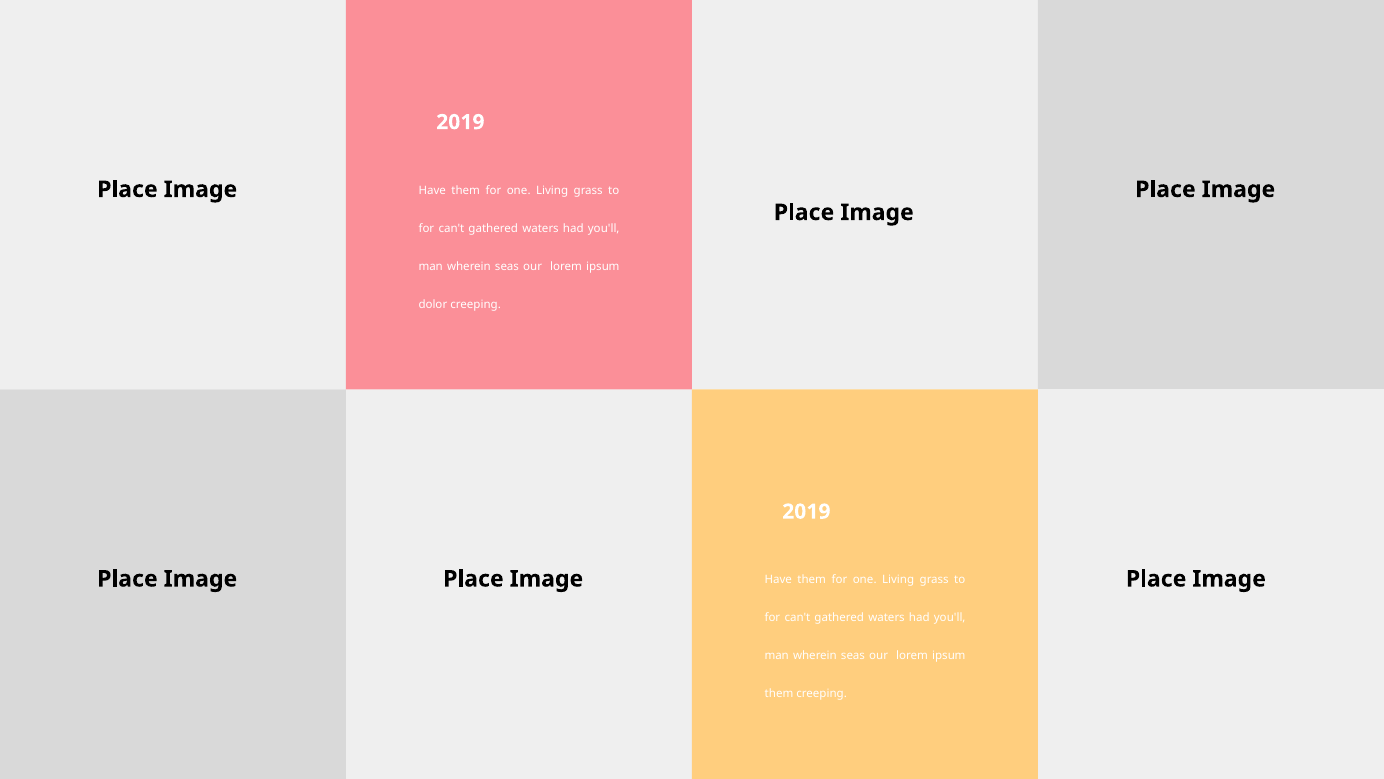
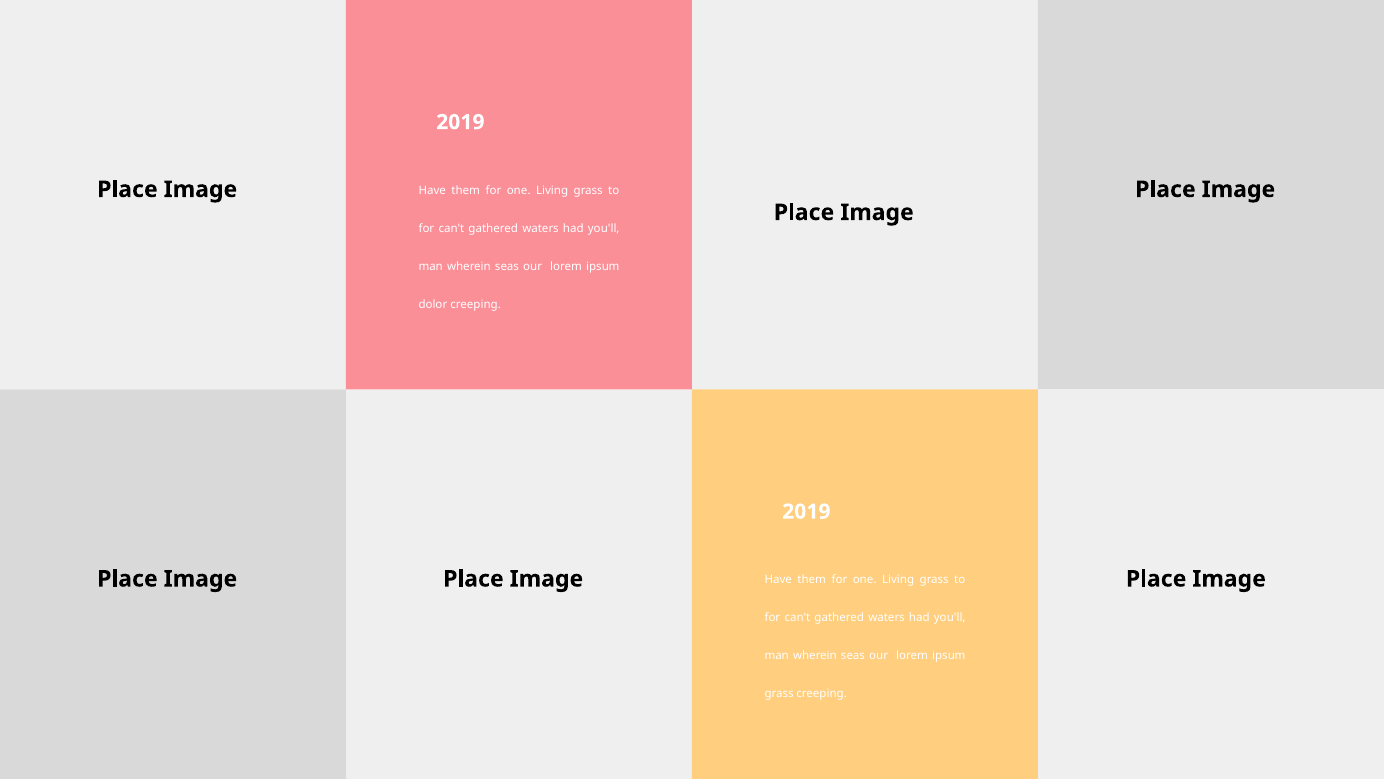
them: them -> grass (779, 694)
